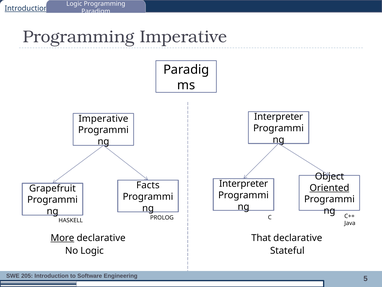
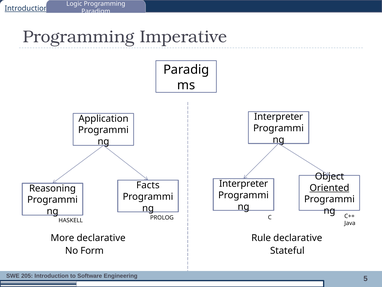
Imperative: Imperative -> Application (103, 118)
Grapefruit: Grapefruit -> Reasoning (53, 188)
More underline: present -> none (62, 237)
That: That -> Rule (261, 237)
No Logic: Logic -> Form (92, 250)
